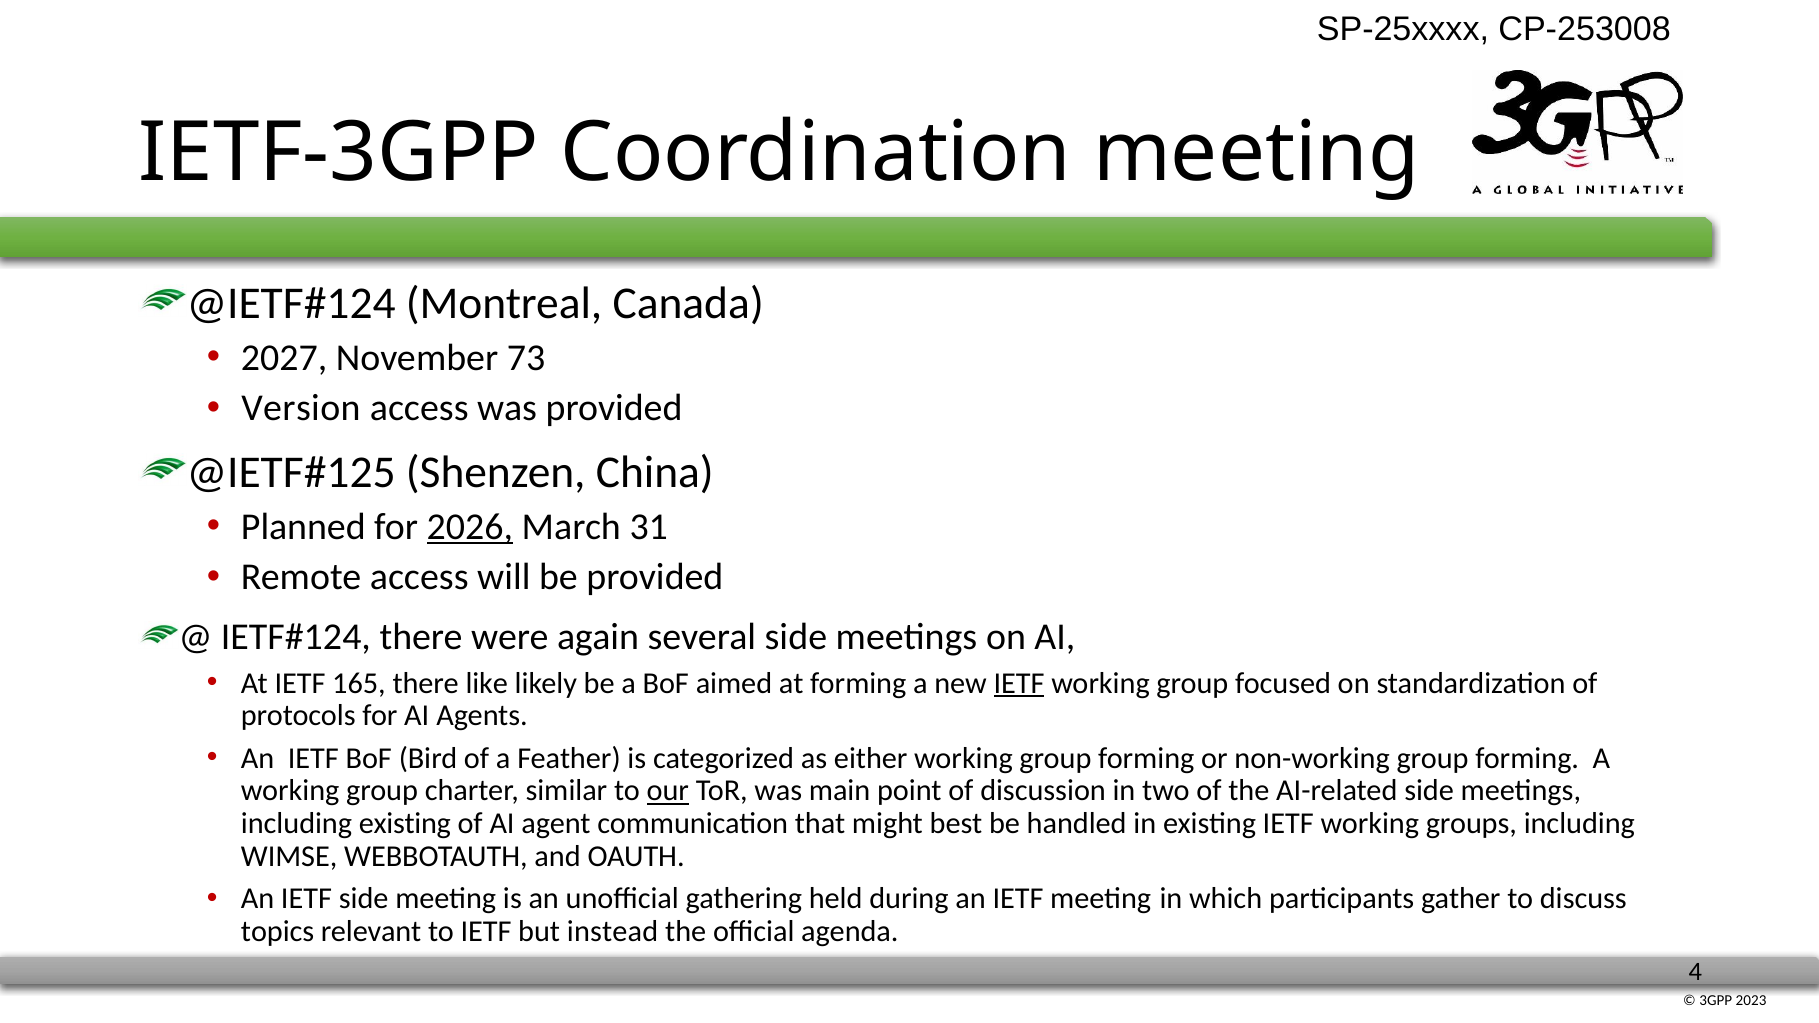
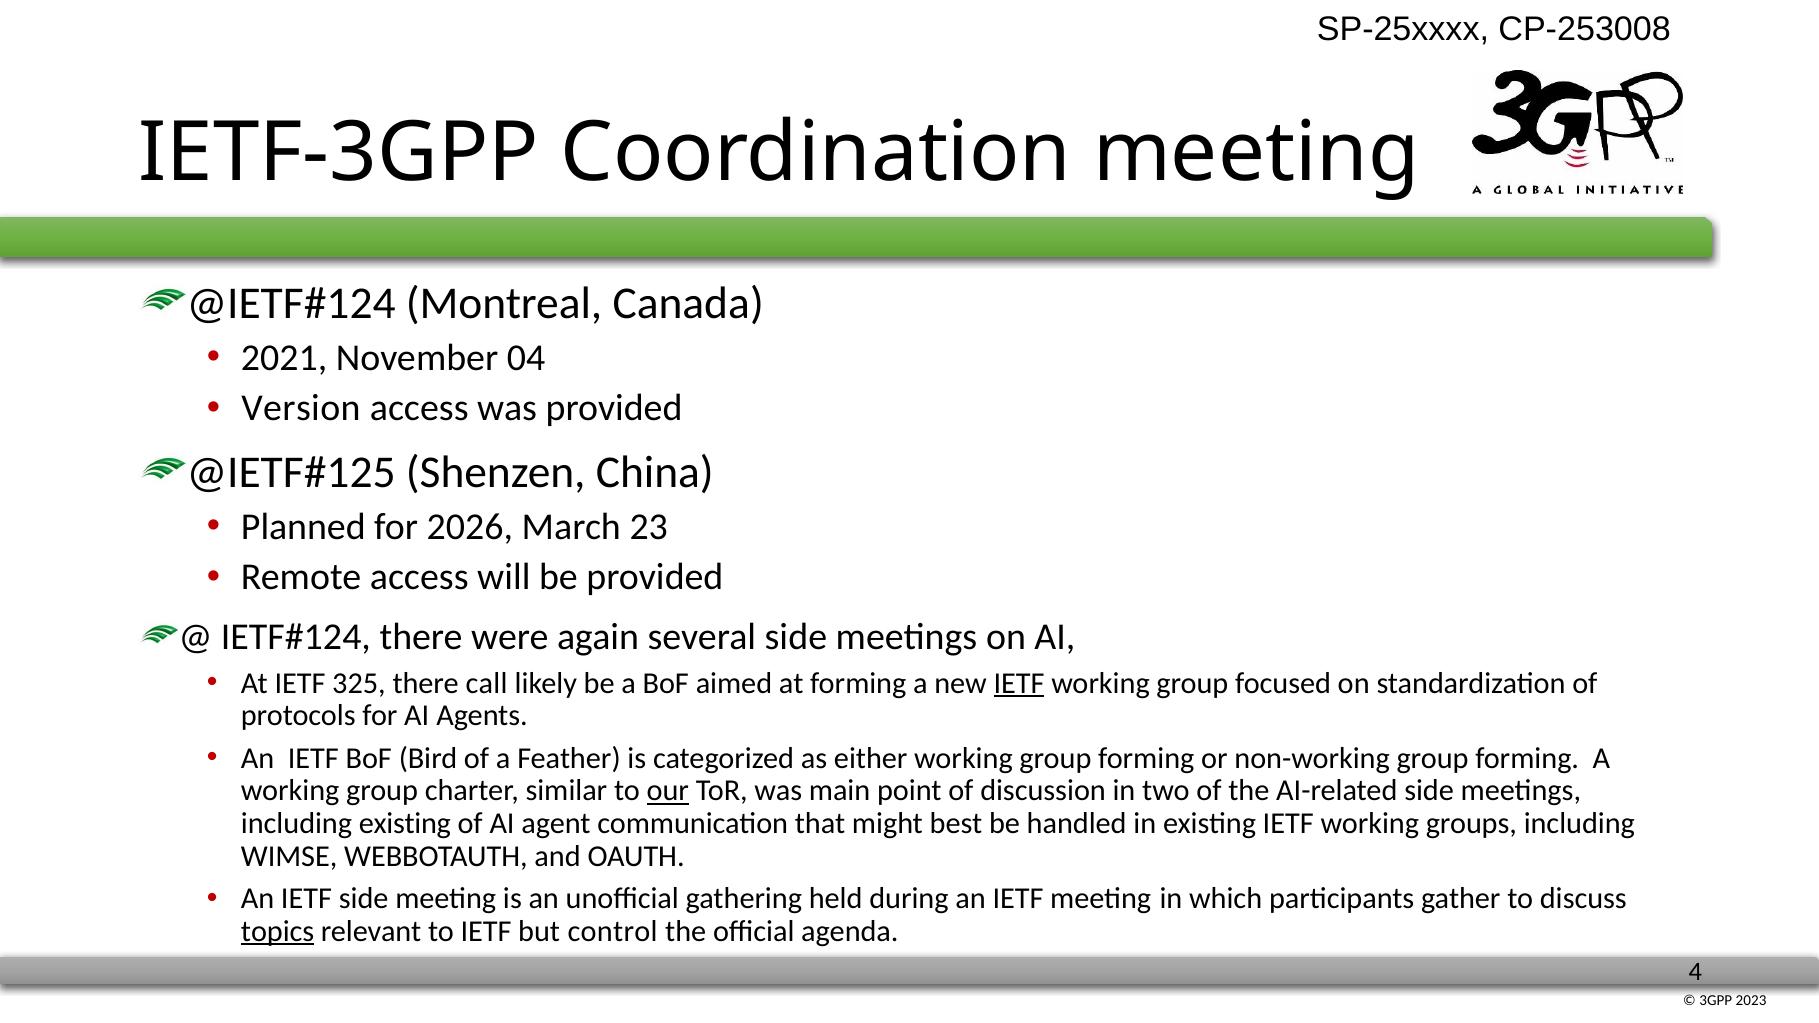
2027: 2027 -> 2021 (284, 358)
73: 73 -> 04 (526, 358)
2026 underline: present -> none (470, 527)
31: 31 -> 23 (649, 527)
165: 165 -> 325 (359, 683)
like: like -> call (487, 683)
topics underline: none -> present (278, 931)
instead: instead -> control (613, 931)
